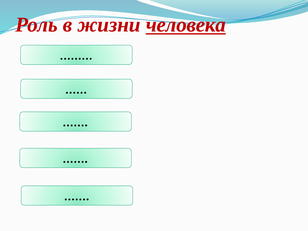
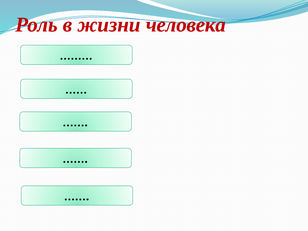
человека underline: present -> none (186, 25)
